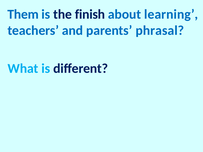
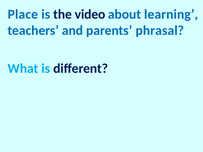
Them: Them -> Place (23, 14)
finish: finish -> video (90, 14)
